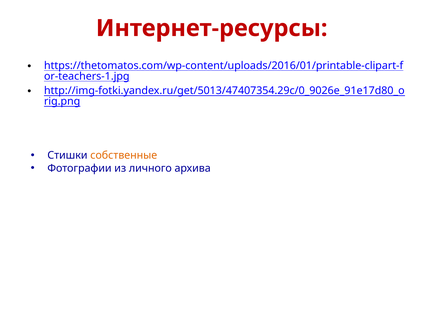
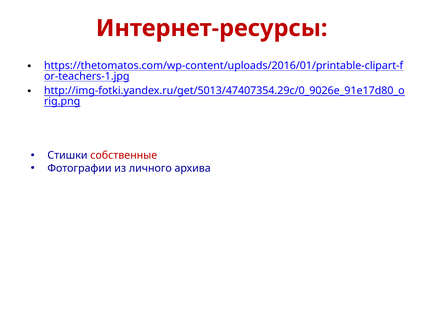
собственные colour: orange -> red (124, 156)
